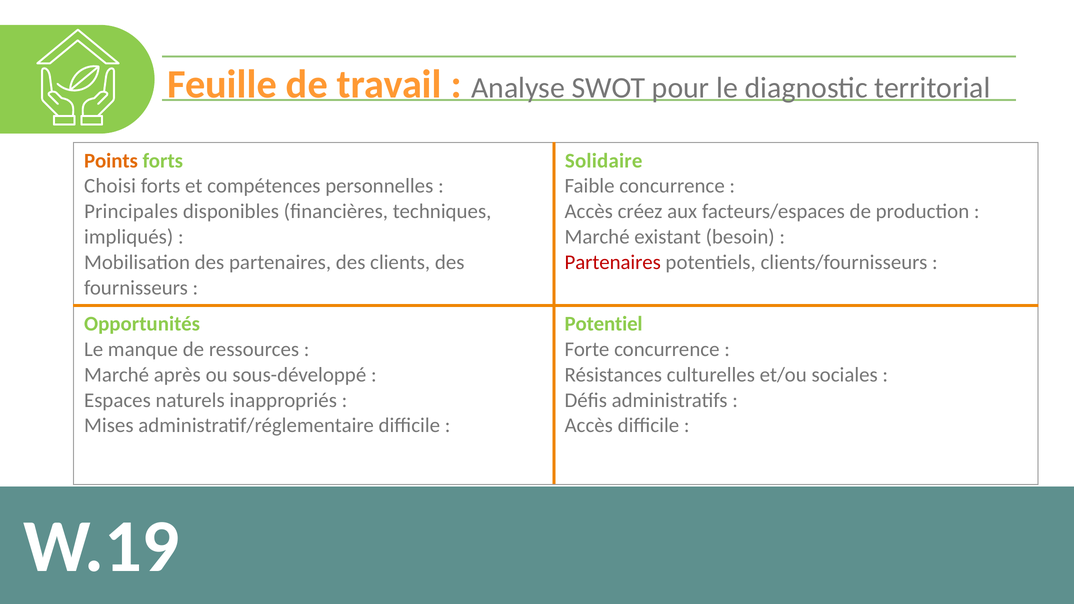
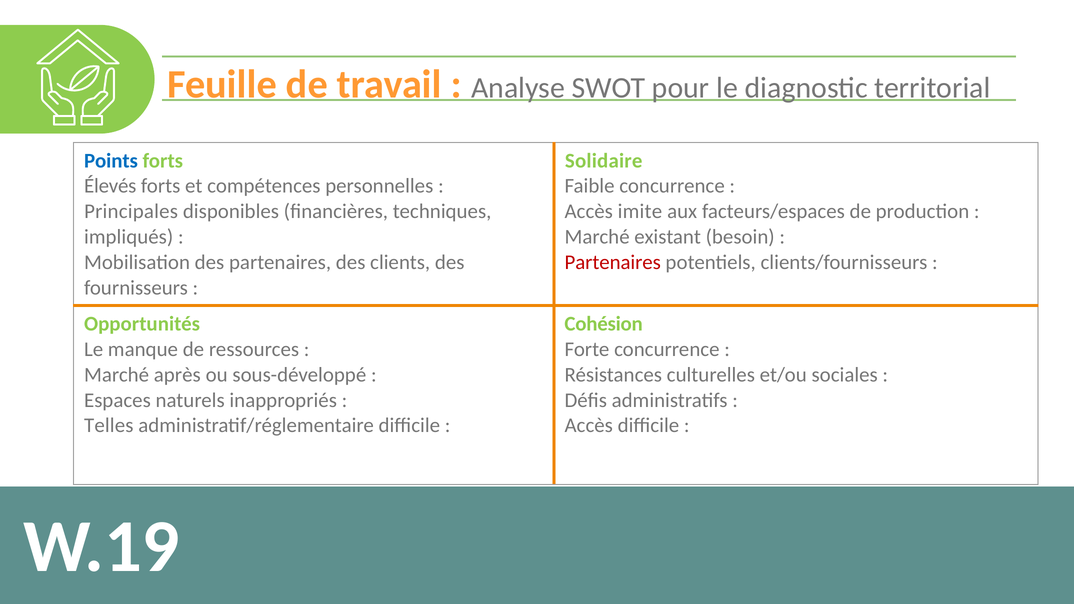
Points colour: orange -> blue (111, 161)
Choisi: Choisi -> Élevés (110, 186)
créez: créez -> imite (640, 212)
Potentiel: Potentiel -> Cohésion (604, 324)
Mises: Mises -> Telles (109, 426)
